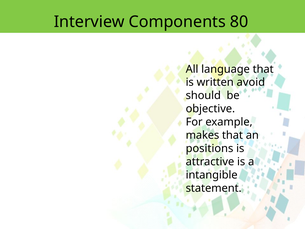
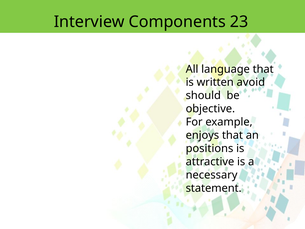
80: 80 -> 23 (239, 22)
makes: makes -> enjoys (202, 135)
intangible: intangible -> necessary (212, 175)
